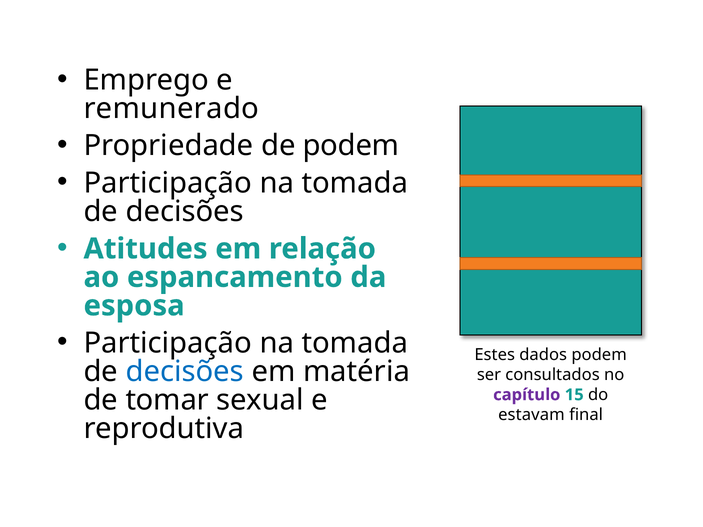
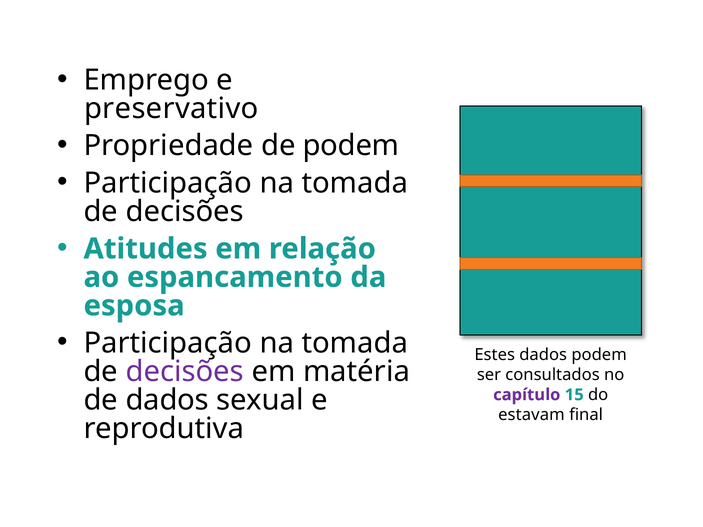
remunerado: remunerado -> preservativo (171, 109)
decisões colour: blue -> purple (185, 372)
de tomar: tomar -> dados (167, 400)
